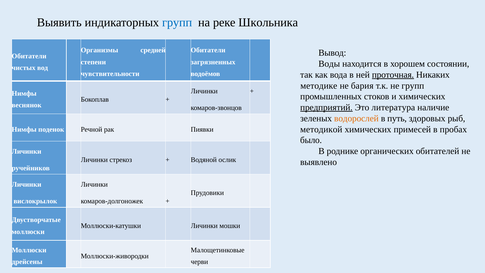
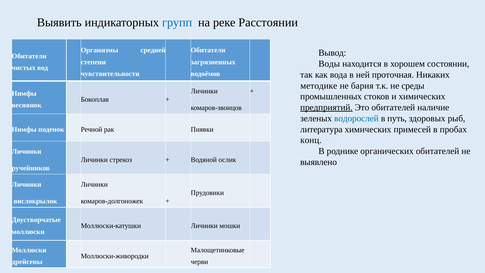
Школьника: Школьника -> Расстоянии (268, 23)
проточная underline: present -> none (393, 75)
не групп: групп -> среды (413, 86)
Это литература: литература -> обитателей (393, 107)
водорослей colour: orange -> blue (356, 118)
методикой: методикой -> литература (321, 129)
было: было -> конц (311, 140)
